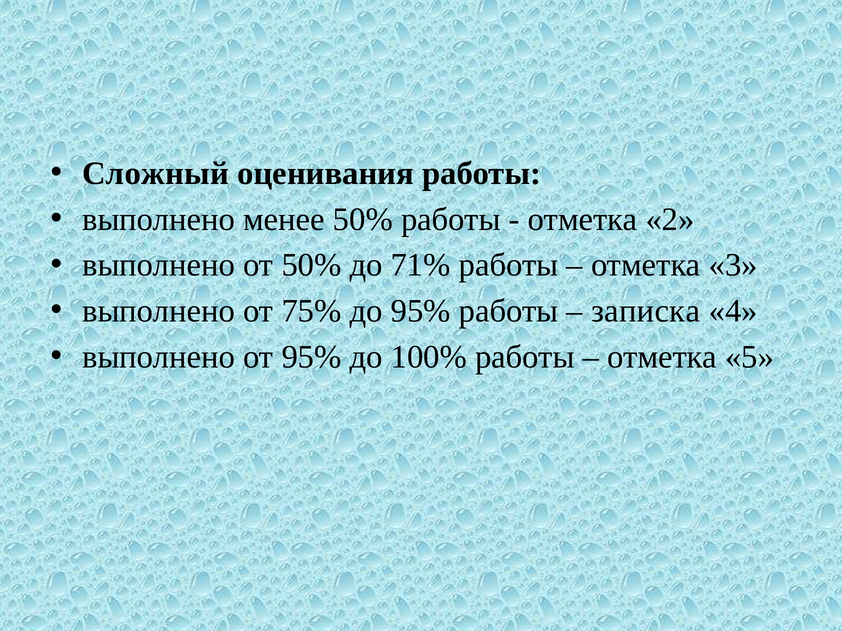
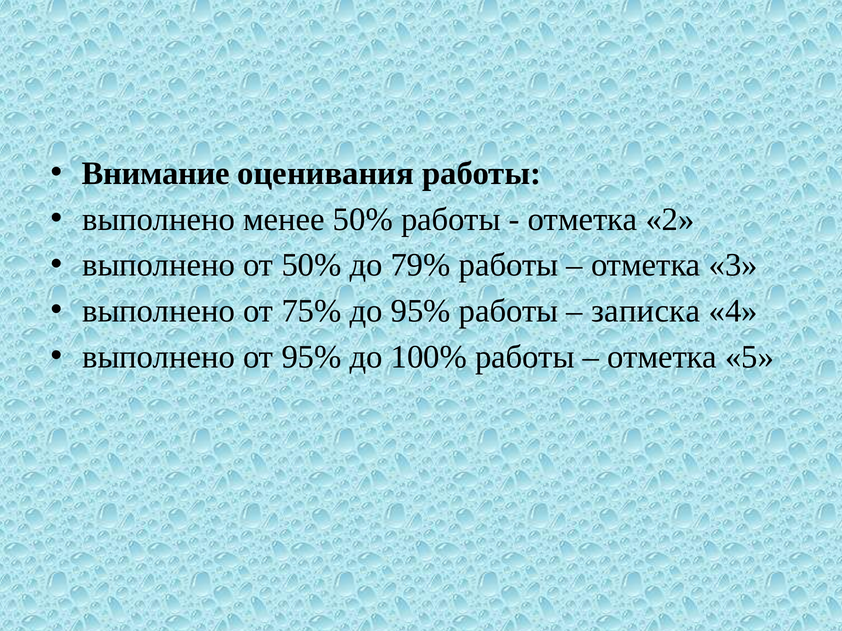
Сложный: Сложный -> Внимание (156, 174)
71%: 71% -> 79% (421, 265)
